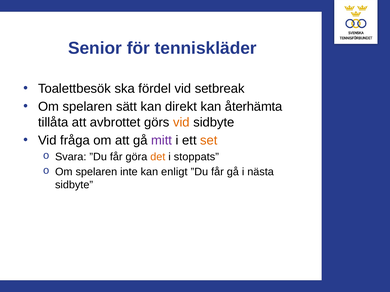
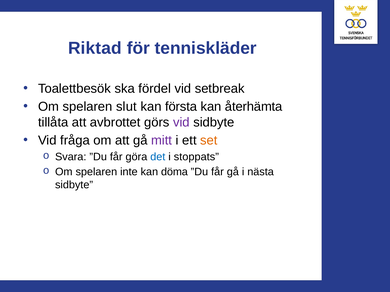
Senior: Senior -> Riktad (95, 48)
sätt: sätt -> slut (126, 107)
direkt: direkt -> första (181, 107)
vid colour: orange -> purple (181, 122)
det colour: orange -> blue (158, 157)
enligt: enligt -> döma (174, 172)
